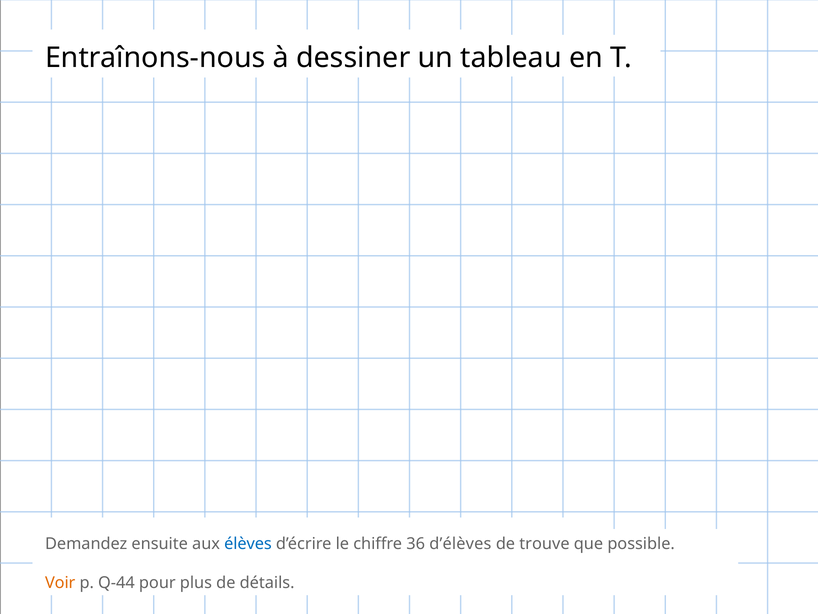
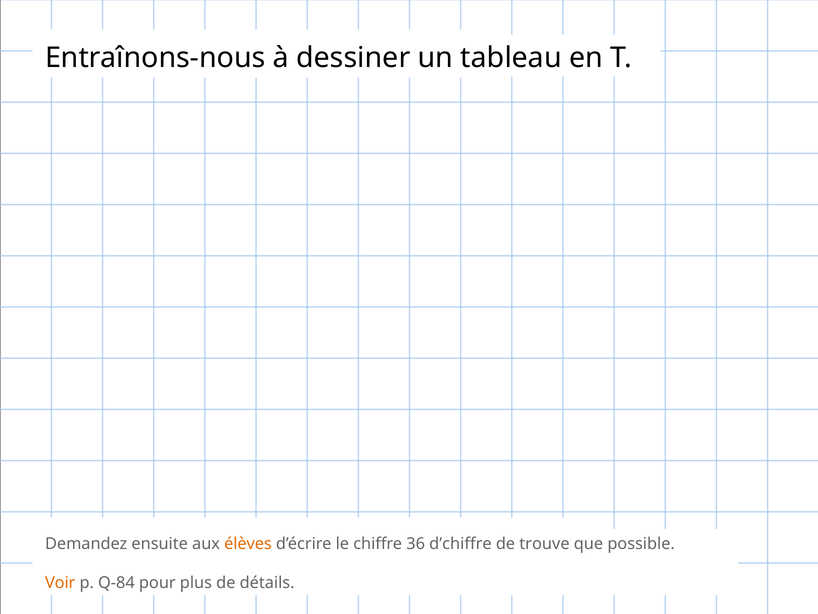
élèves colour: blue -> orange (248, 543)
d’élèves: d’élèves -> d’chiffre (460, 543)
Q-44: Q-44 -> Q-84 (116, 582)
